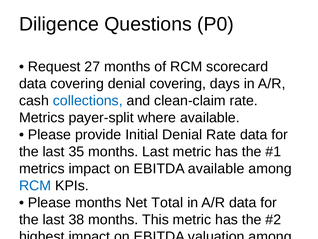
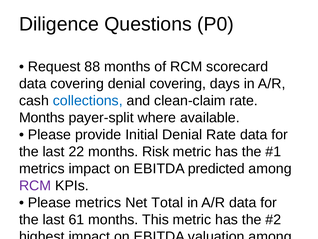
27: 27 -> 88 (92, 67)
Metrics: Metrics -> Months (42, 118)
35: 35 -> 22 (76, 152)
months Last: Last -> Risk (156, 152)
EBITDA available: available -> predicted (216, 168)
RCM colour: blue -> purple (35, 185)
Please months: months -> metrics (98, 202)
38: 38 -> 61 (76, 219)
